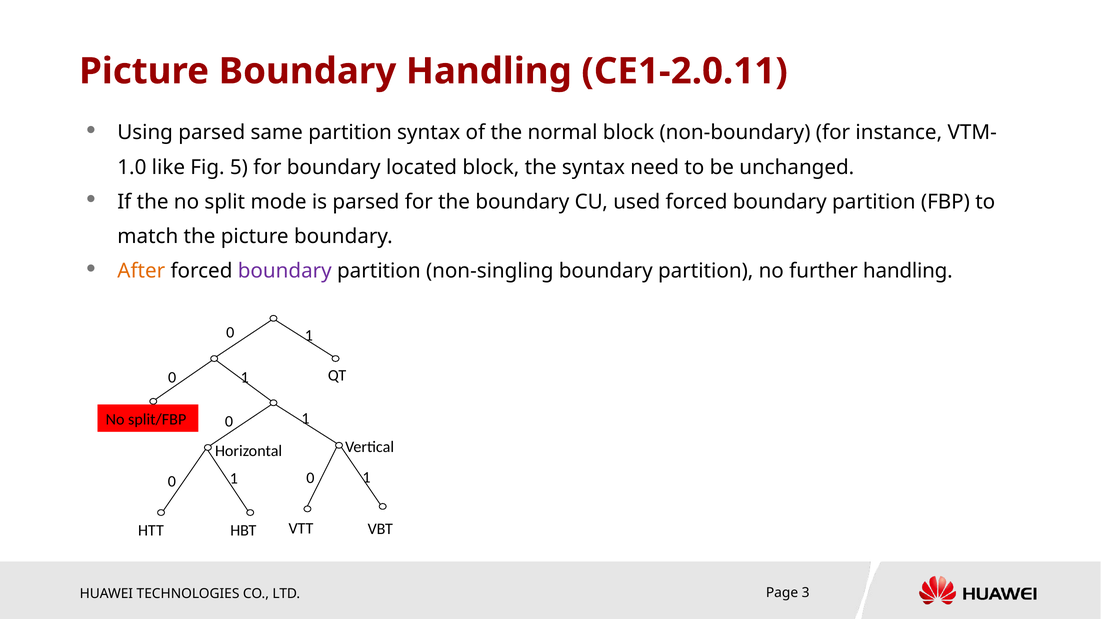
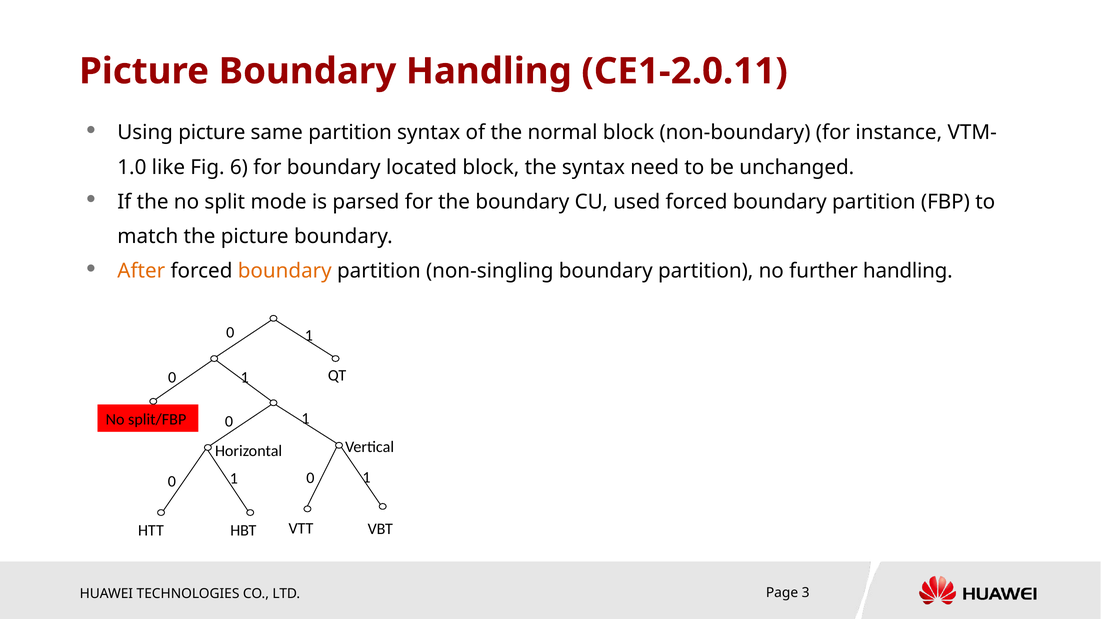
Using parsed: parsed -> picture (212, 133)
5: 5 -> 6 (239, 167)
boundary colour: purple -> orange (285, 271)
